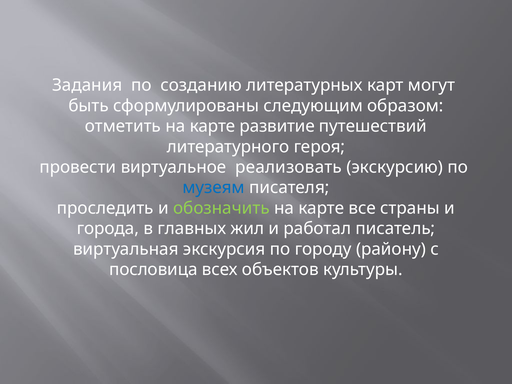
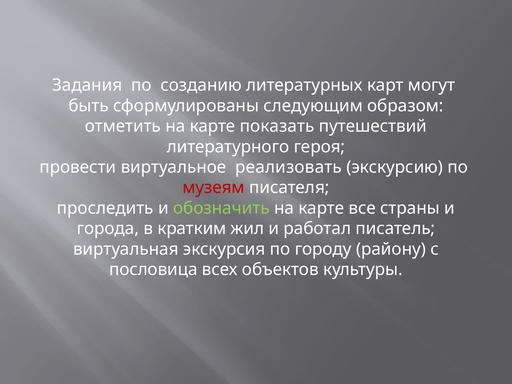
развитие: развитие -> показать (277, 126)
музеям colour: blue -> red (214, 188)
главных: главных -> кратким (192, 229)
